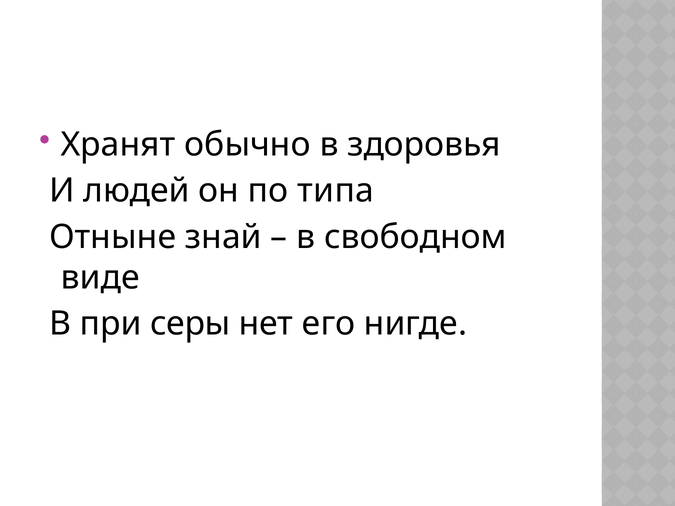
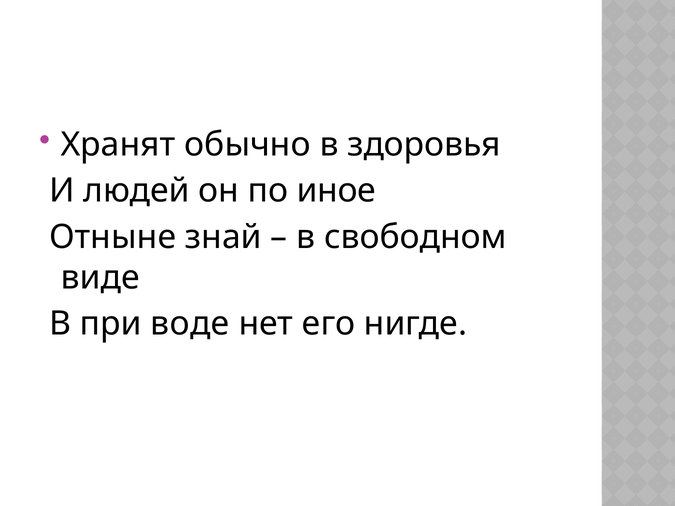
типа: типа -> иное (336, 191)
серы: серы -> воде (190, 324)
